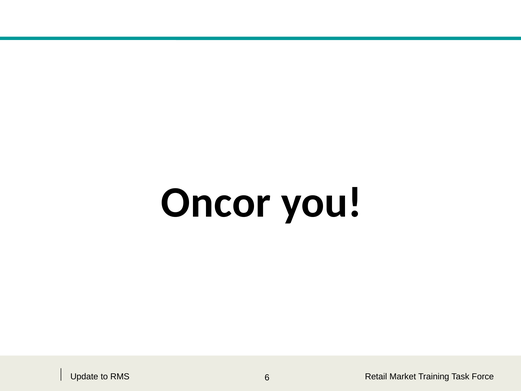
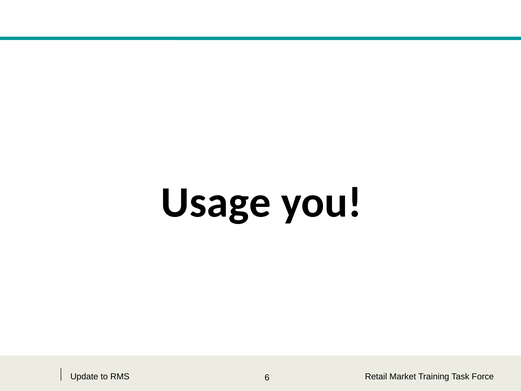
Oncor: Oncor -> Usage (216, 202)
